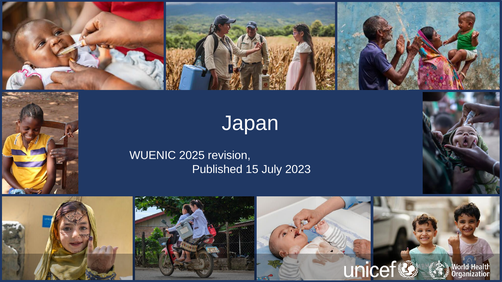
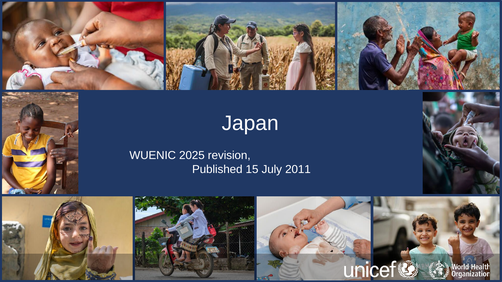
2023: 2023 -> 2011 (298, 170)
